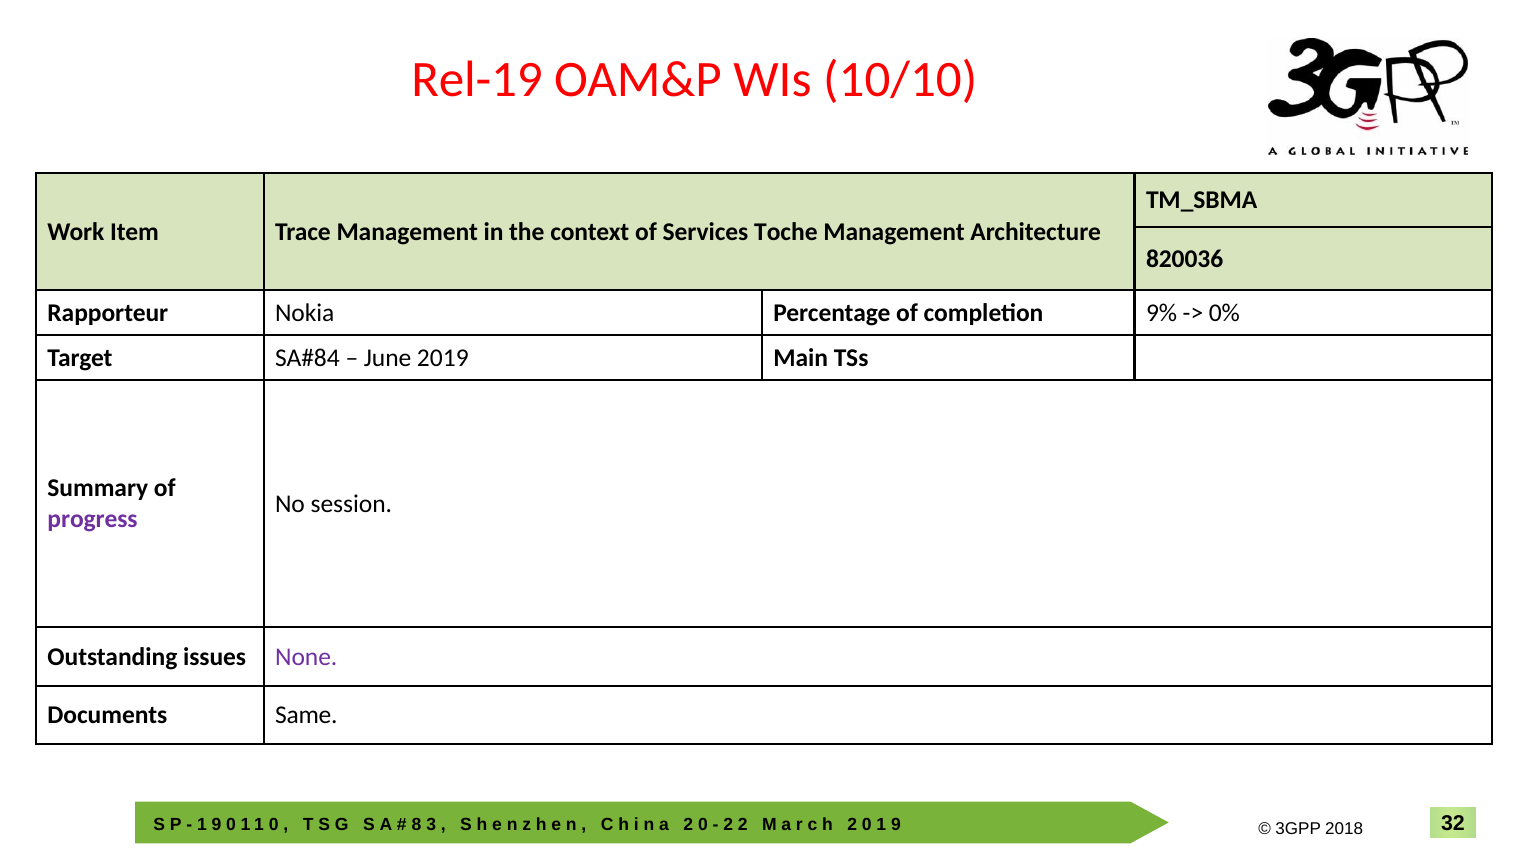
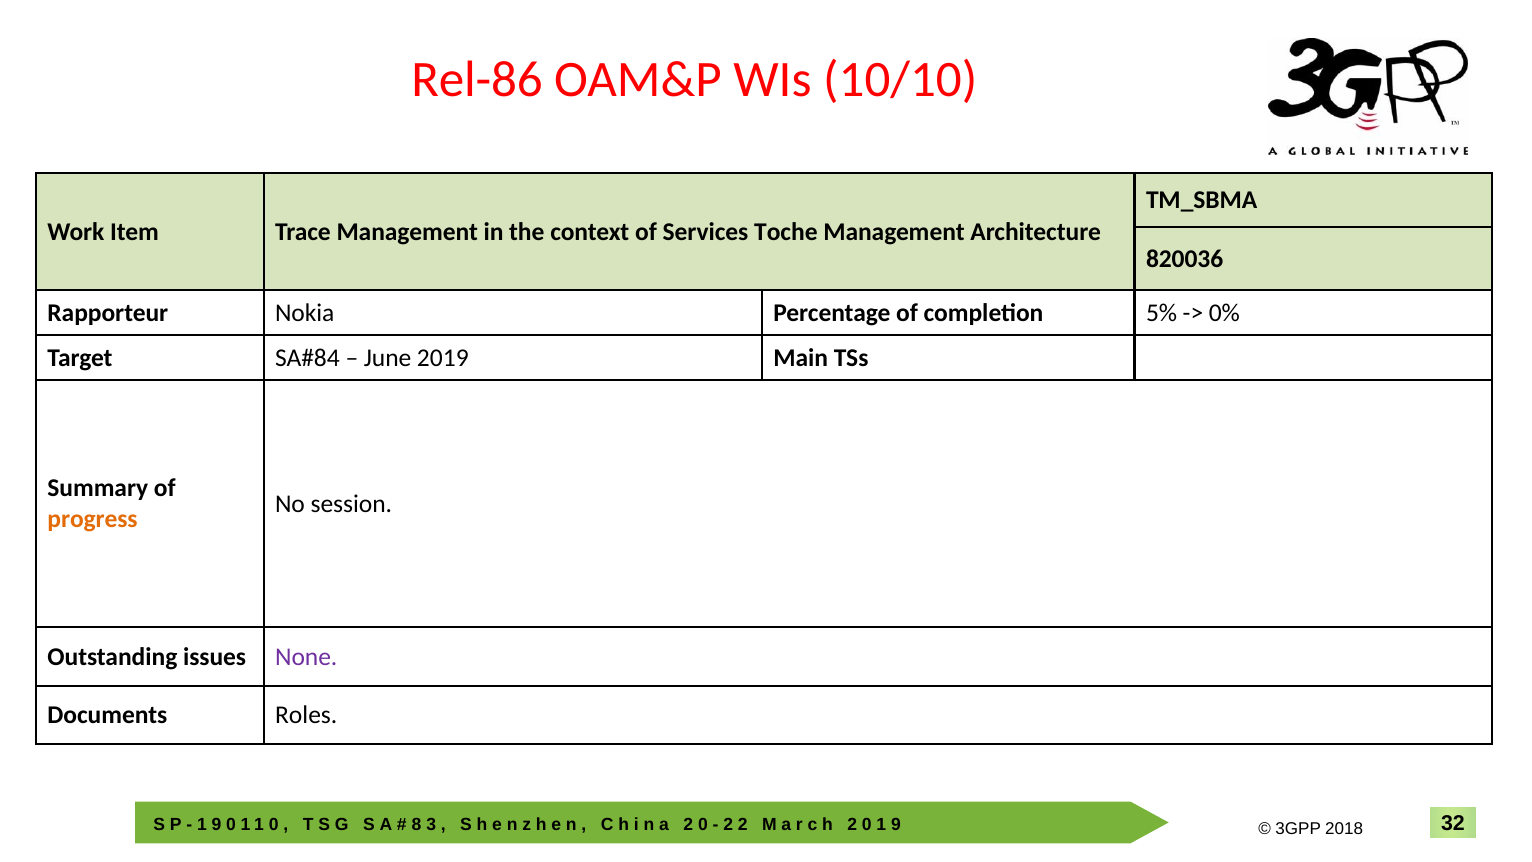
Rel-19: Rel-19 -> Rel-86 (477, 79)
9%: 9% -> 5% (1162, 313)
progress colour: purple -> orange (93, 519)
Same: Same -> Roles (306, 715)
